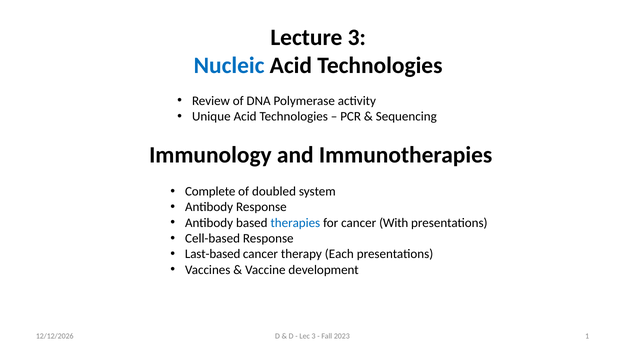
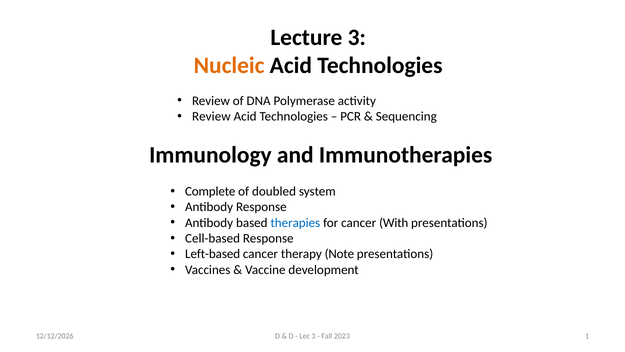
Nucleic colour: blue -> orange (229, 65)
Unique: Unique -> Review (211, 116)
Last-based: Last-based -> Left-based (213, 254)
Each: Each -> Note (339, 254)
